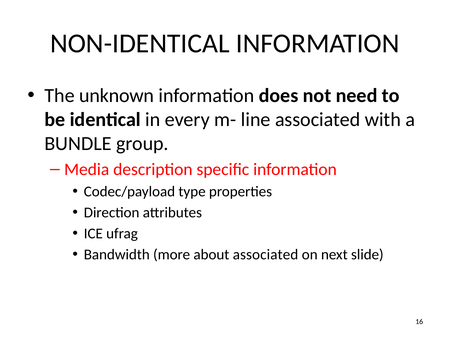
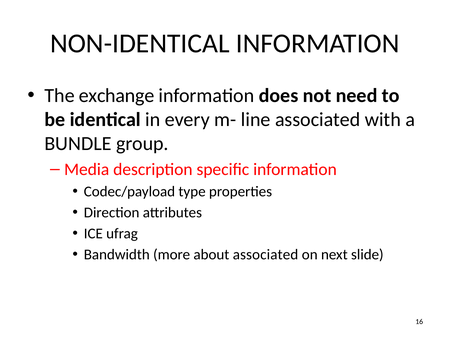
unknown: unknown -> exchange (117, 96)
